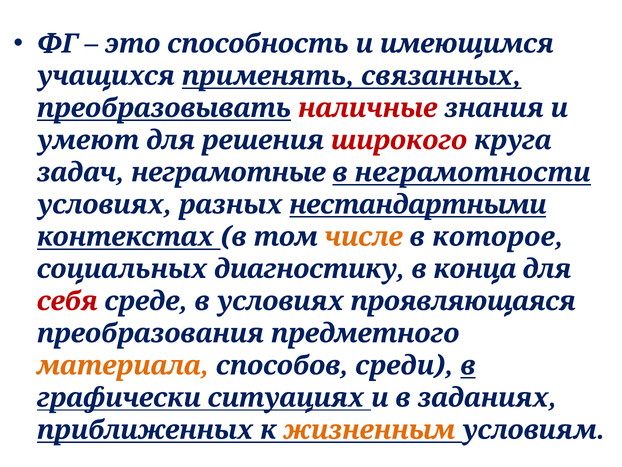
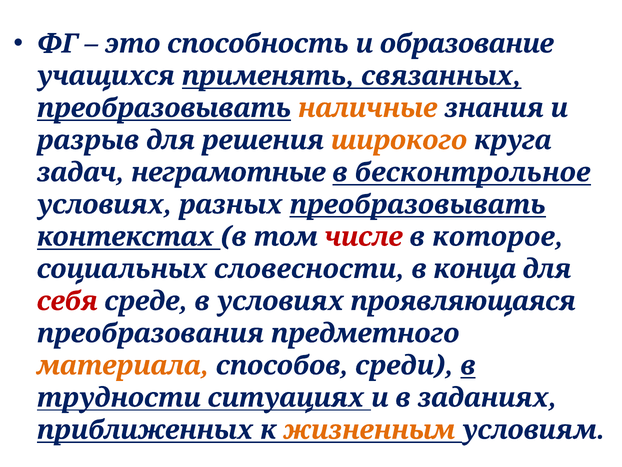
имеющимся: имеющимся -> образование (467, 44)
наличные colour: red -> orange (368, 108)
умеют: умеют -> разрыв (88, 140)
широкого colour: red -> orange (399, 140)
неграмотности: неграмотности -> бесконтрольное (473, 172)
разных нестандартными: нестандартными -> преобразовывать (418, 204)
числе colour: orange -> red (364, 237)
диагностику: диагностику -> словесности (309, 269)
графически: графически -> трудности (119, 397)
